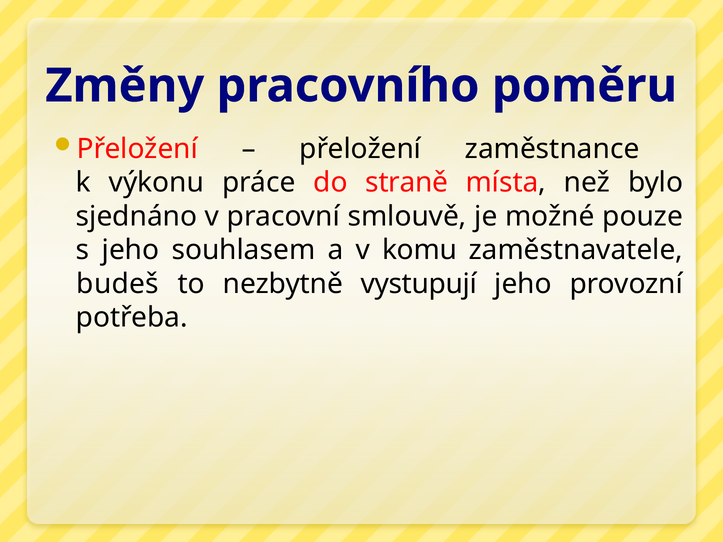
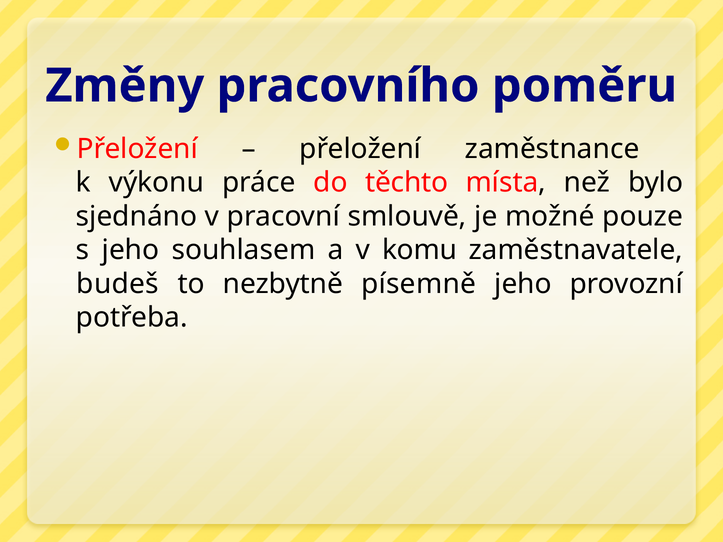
straně: straně -> těchto (407, 183)
vystupují: vystupují -> písemně (419, 284)
